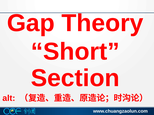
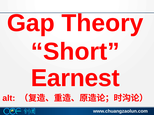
Section: Section -> Earnest (75, 78)
